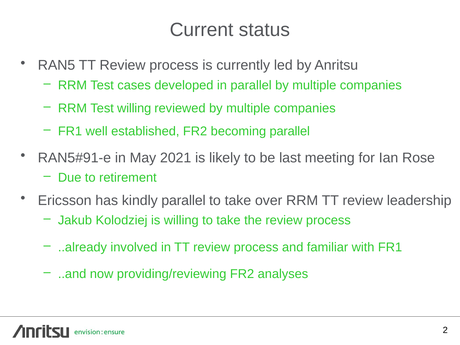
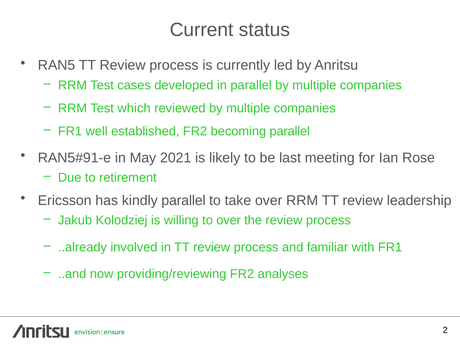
Test willing: willing -> which (134, 108)
willing to take: take -> over (229, 220)
